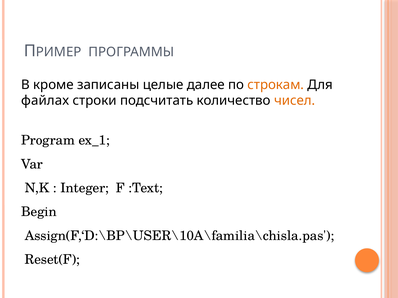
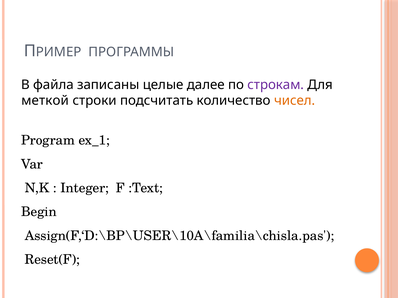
кроме: кроме -> файла (53, 85)
строкам colour: orange -> purple (276, 85)
файлах: файлах -> меткой (45, 101)
